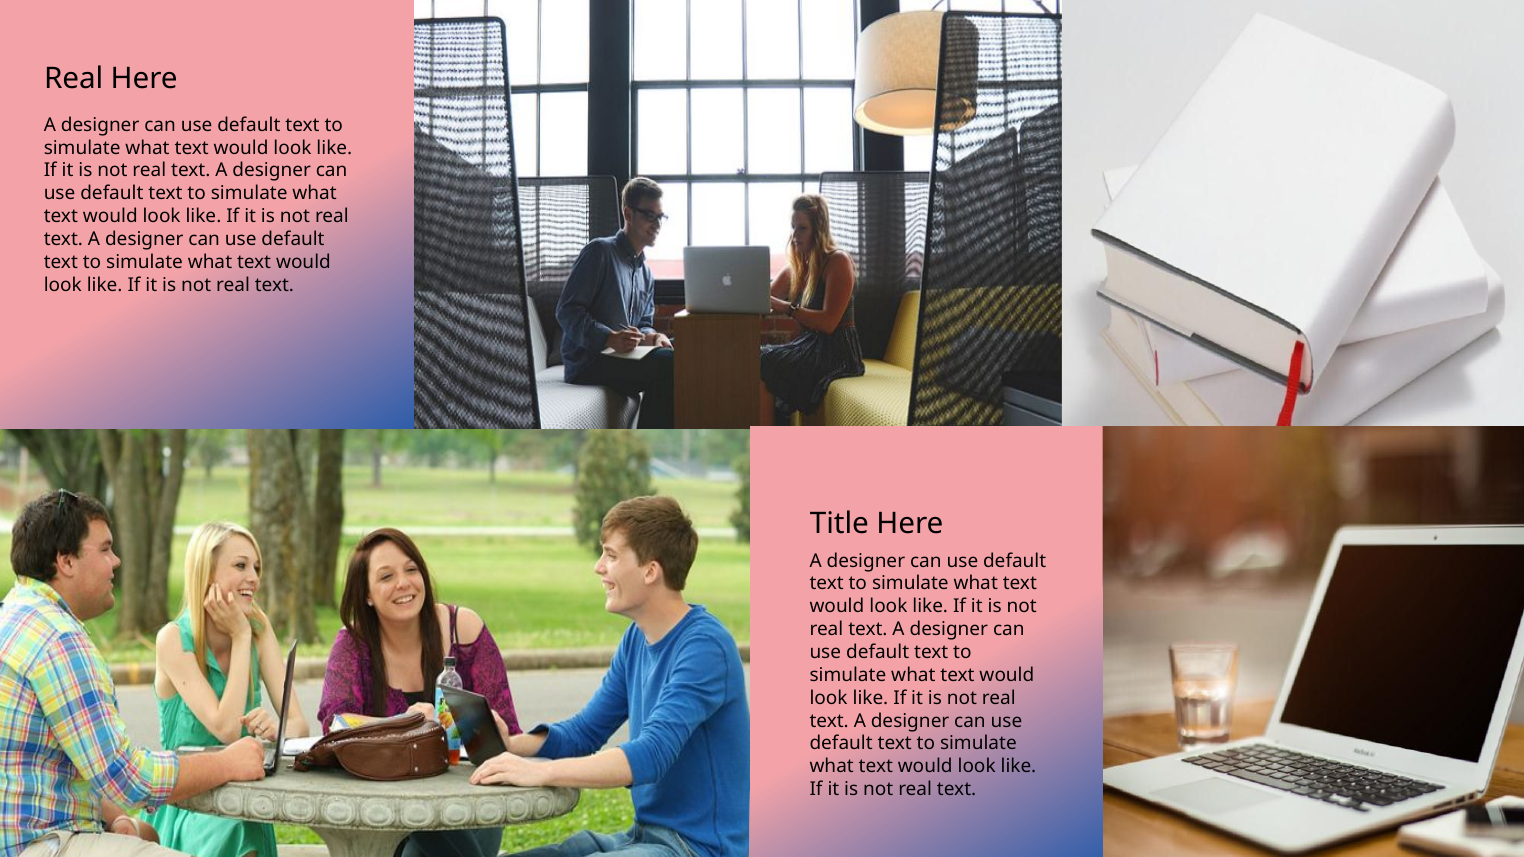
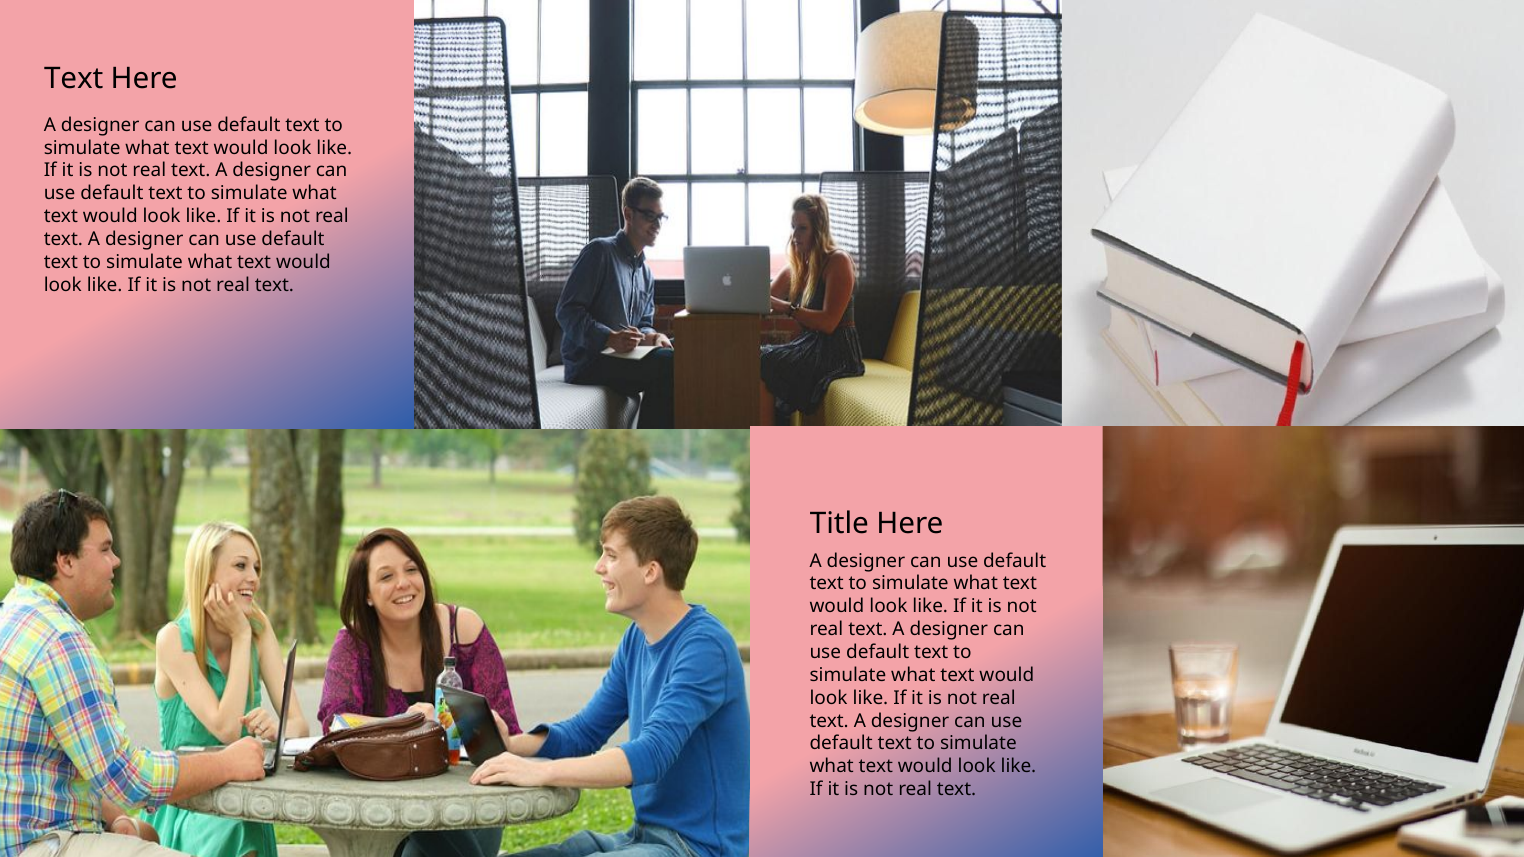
Real: Real -> Text (74, 79)
